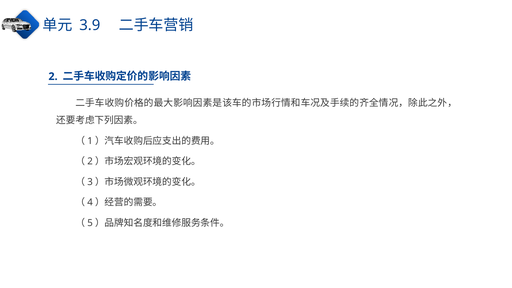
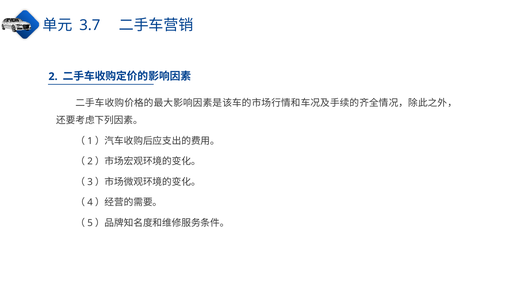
3.9: 3.9 -> 3.7 (90, 25)
